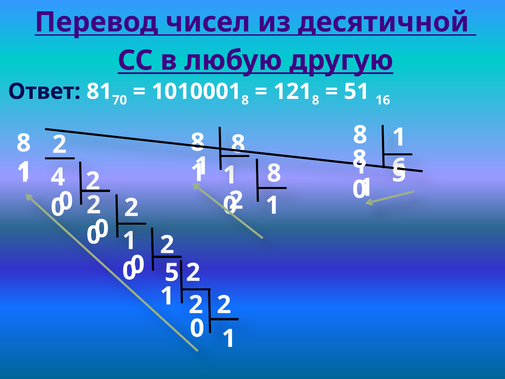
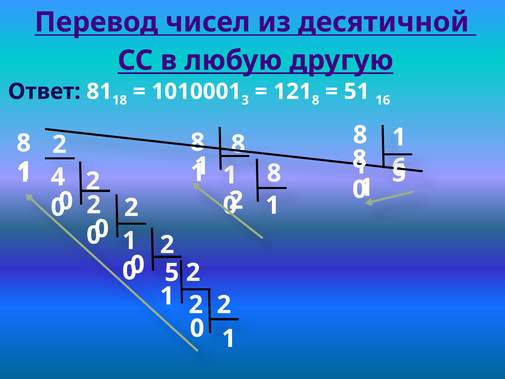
70: 70 -> 18 (120, 100)
8: 8 -> 3 (245, 100)
